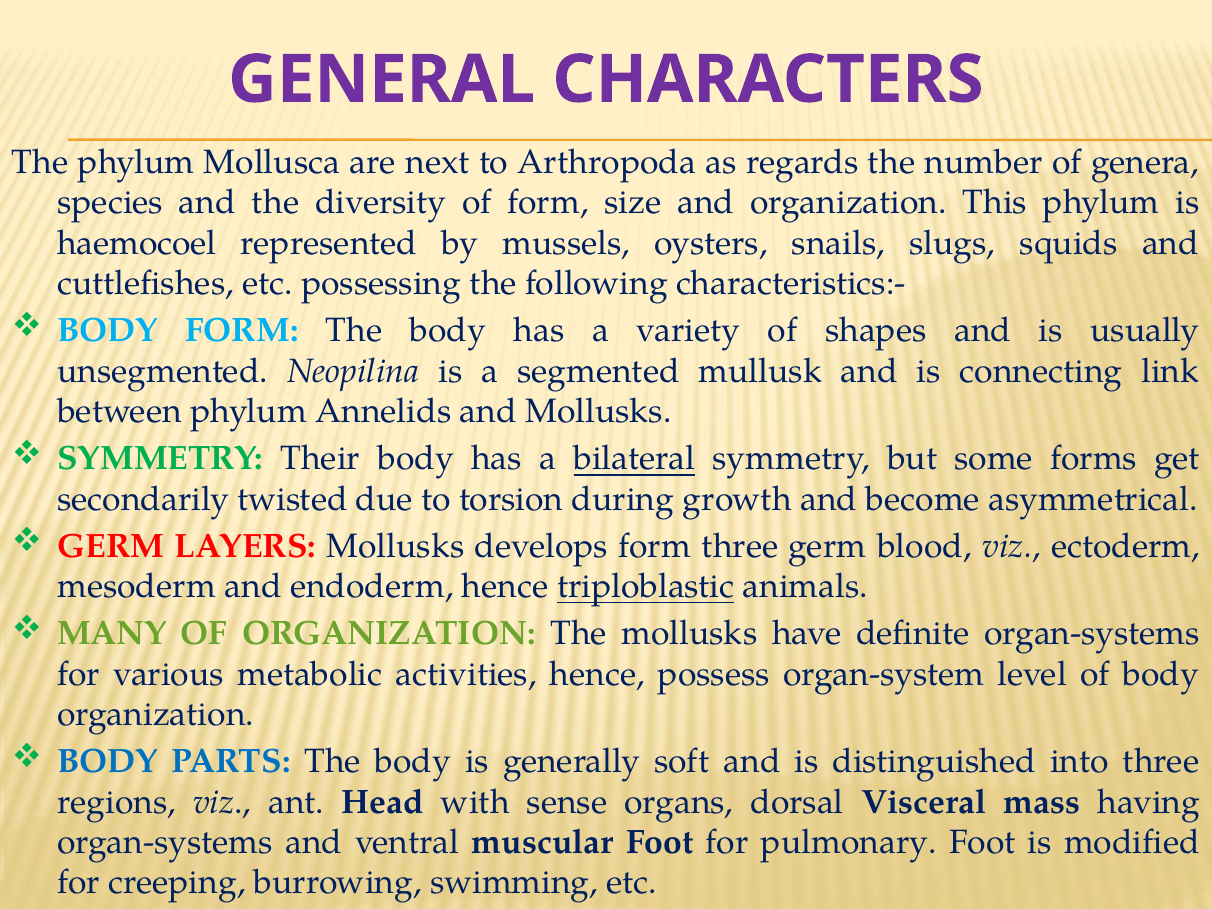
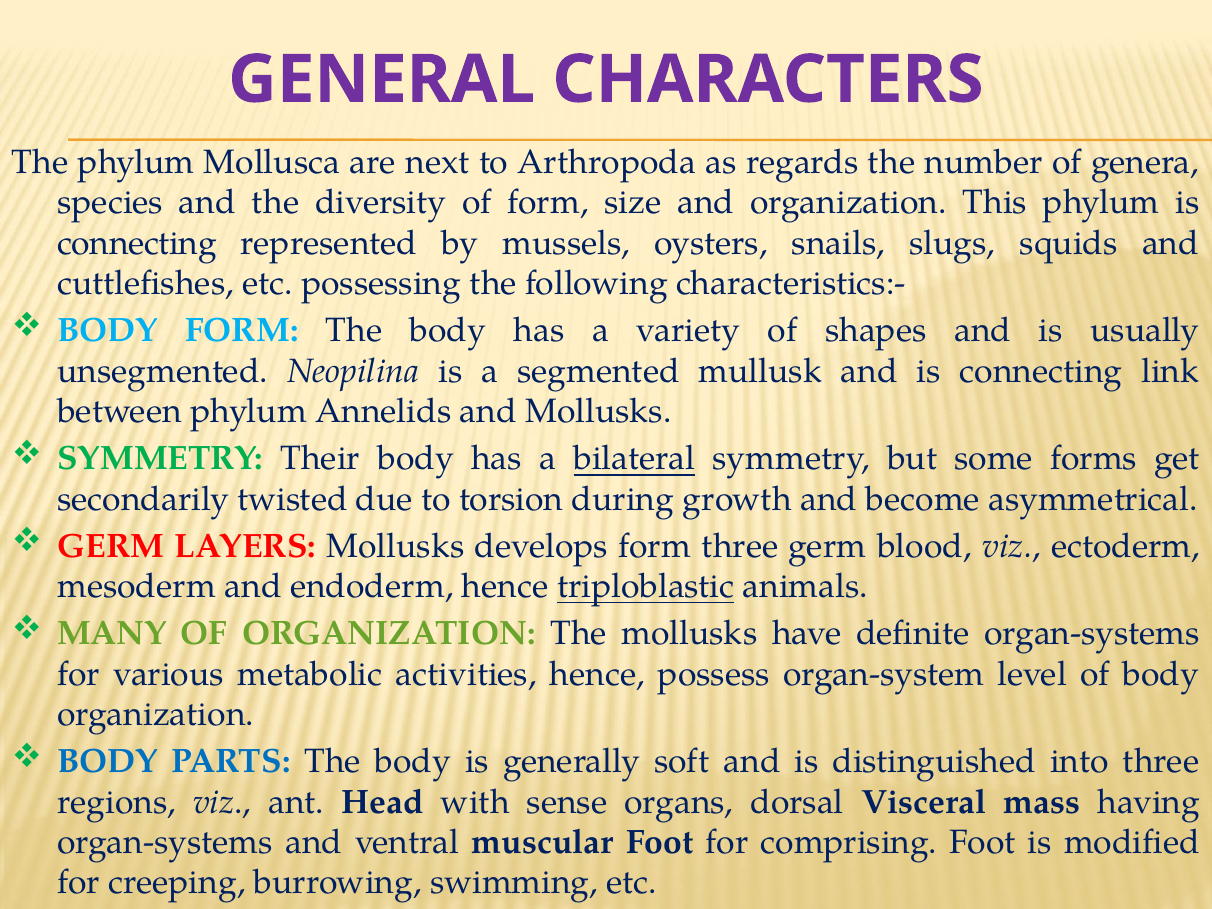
haemocoel: haemocoel -> connecting (137, 243)
pulmonary: pulmonary -> comprising (849, 842)
